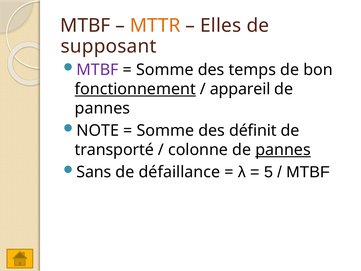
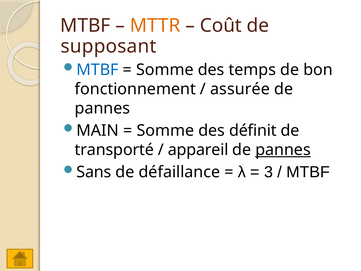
Elles: Elles -> Coût (221, 26)
MTBF colour: purple -> blue (97, 70)
fonctionnement underline: present -> none (135, 89)
appareil: appareil -> assurée (240, 89)
NOTE: NOTE -> MAIN (98, 130)
colonne: colonne -> appareil (198, 150)
5: 5 -> 3 (269, 172)
